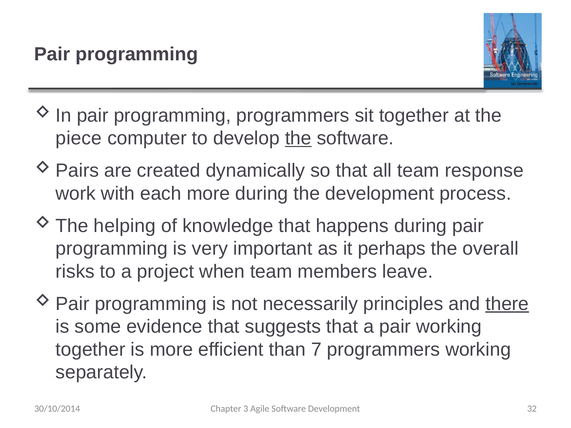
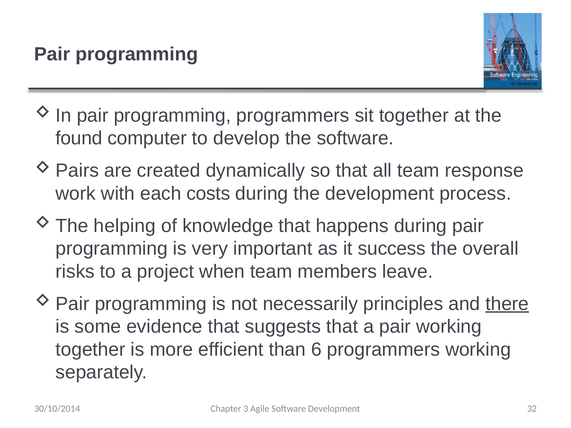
piece: piece -> found (79, 138)
the underline: present -> none (298, 138)
each more: more -> costs (208, 194)
perhaps: perhaps -> success (392, 249)
7: 7 -> 6 (316, 350)
